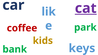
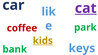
kids underline: none -> present (43, 41)
